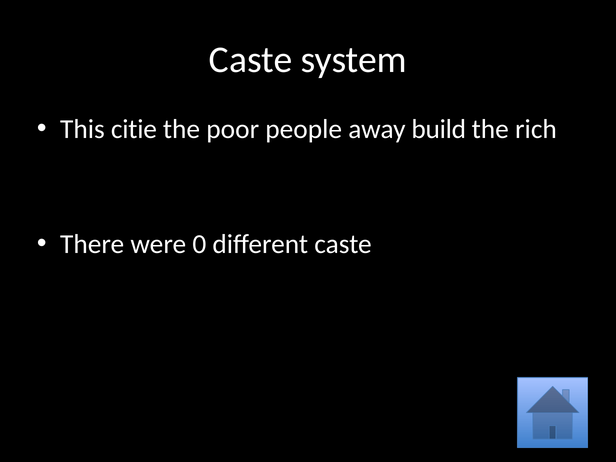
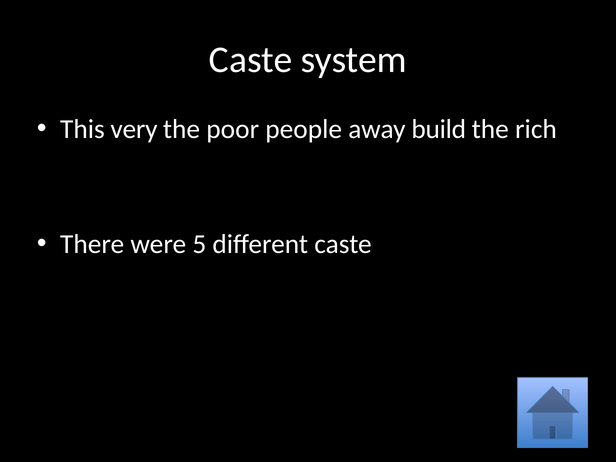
citie: citie -> very (134, 129)
0: 0 -> 5 (199, 244)
